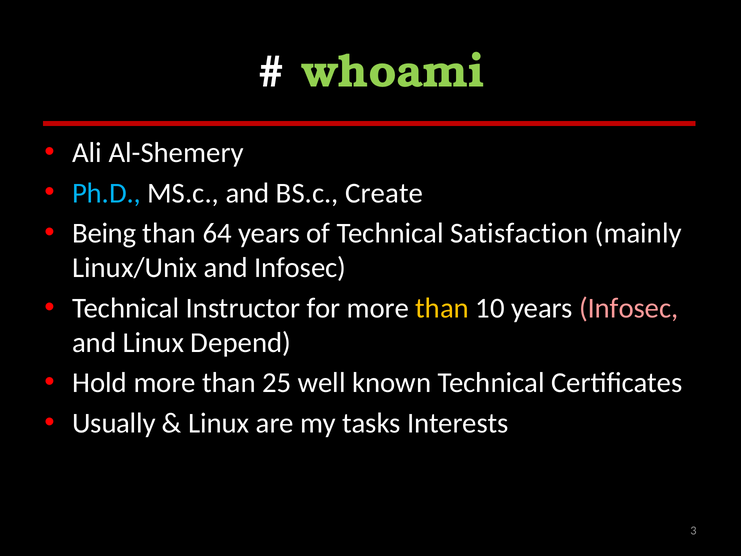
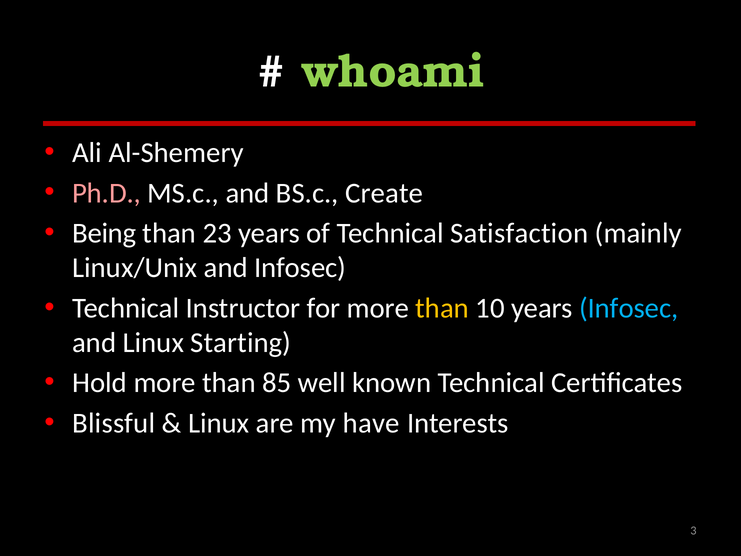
Ph.D colour: light blue -> pink (107, 193)
64: 64 -> 23 (217, 233)
Infosec colour: pink -> light blue (629, 308)
Depend: Depend -> Starting (241, 343)
25: 25 -> 85 (277, 383)
Usually: Usually -> Blissful (114, 423)
tasks: tasks -> have (371, 423)
